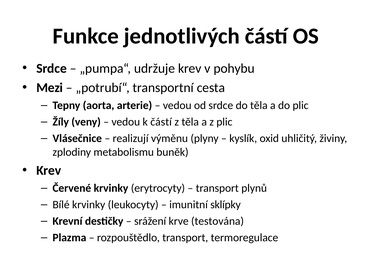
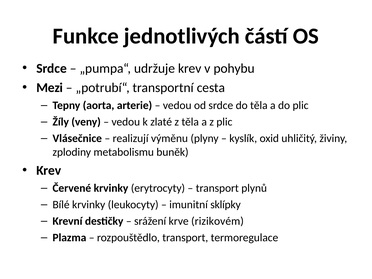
k částí: částí -> zlaté (161, 122)
testována: testována -> rizikovém (217, 221)
